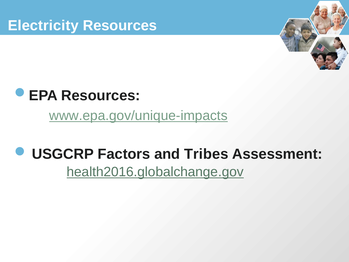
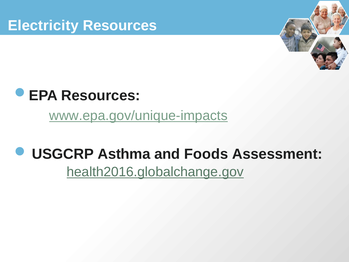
Factors: Factors -> Asthma (124, 154)
Tribes: Tribes -> Foods (206, 154)
